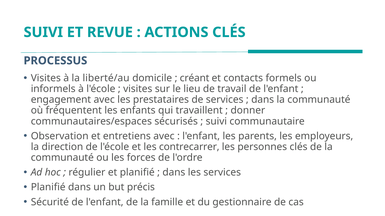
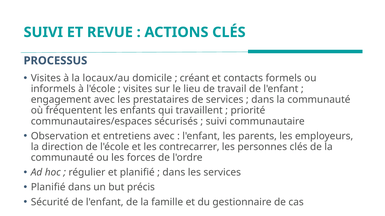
liberté/au: liberté/au -> locaux/au (106, 78)
donner: donner -> priorité (248, 111)
